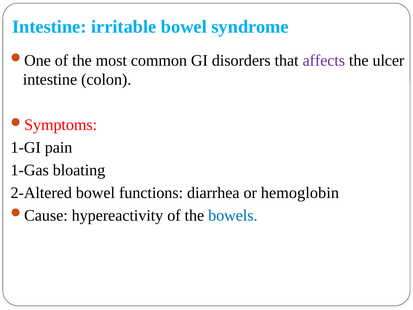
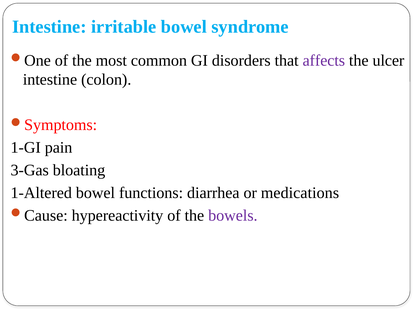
1-Gas: 1-Gas -> 3-Gas (30, 170)
2-Altered: 2-Altered -> 1-Altered (41, 193)
hemoglobin: hemoglobin -> medications (300, 193)
bowels colour: blue -> purple (233, 215)
